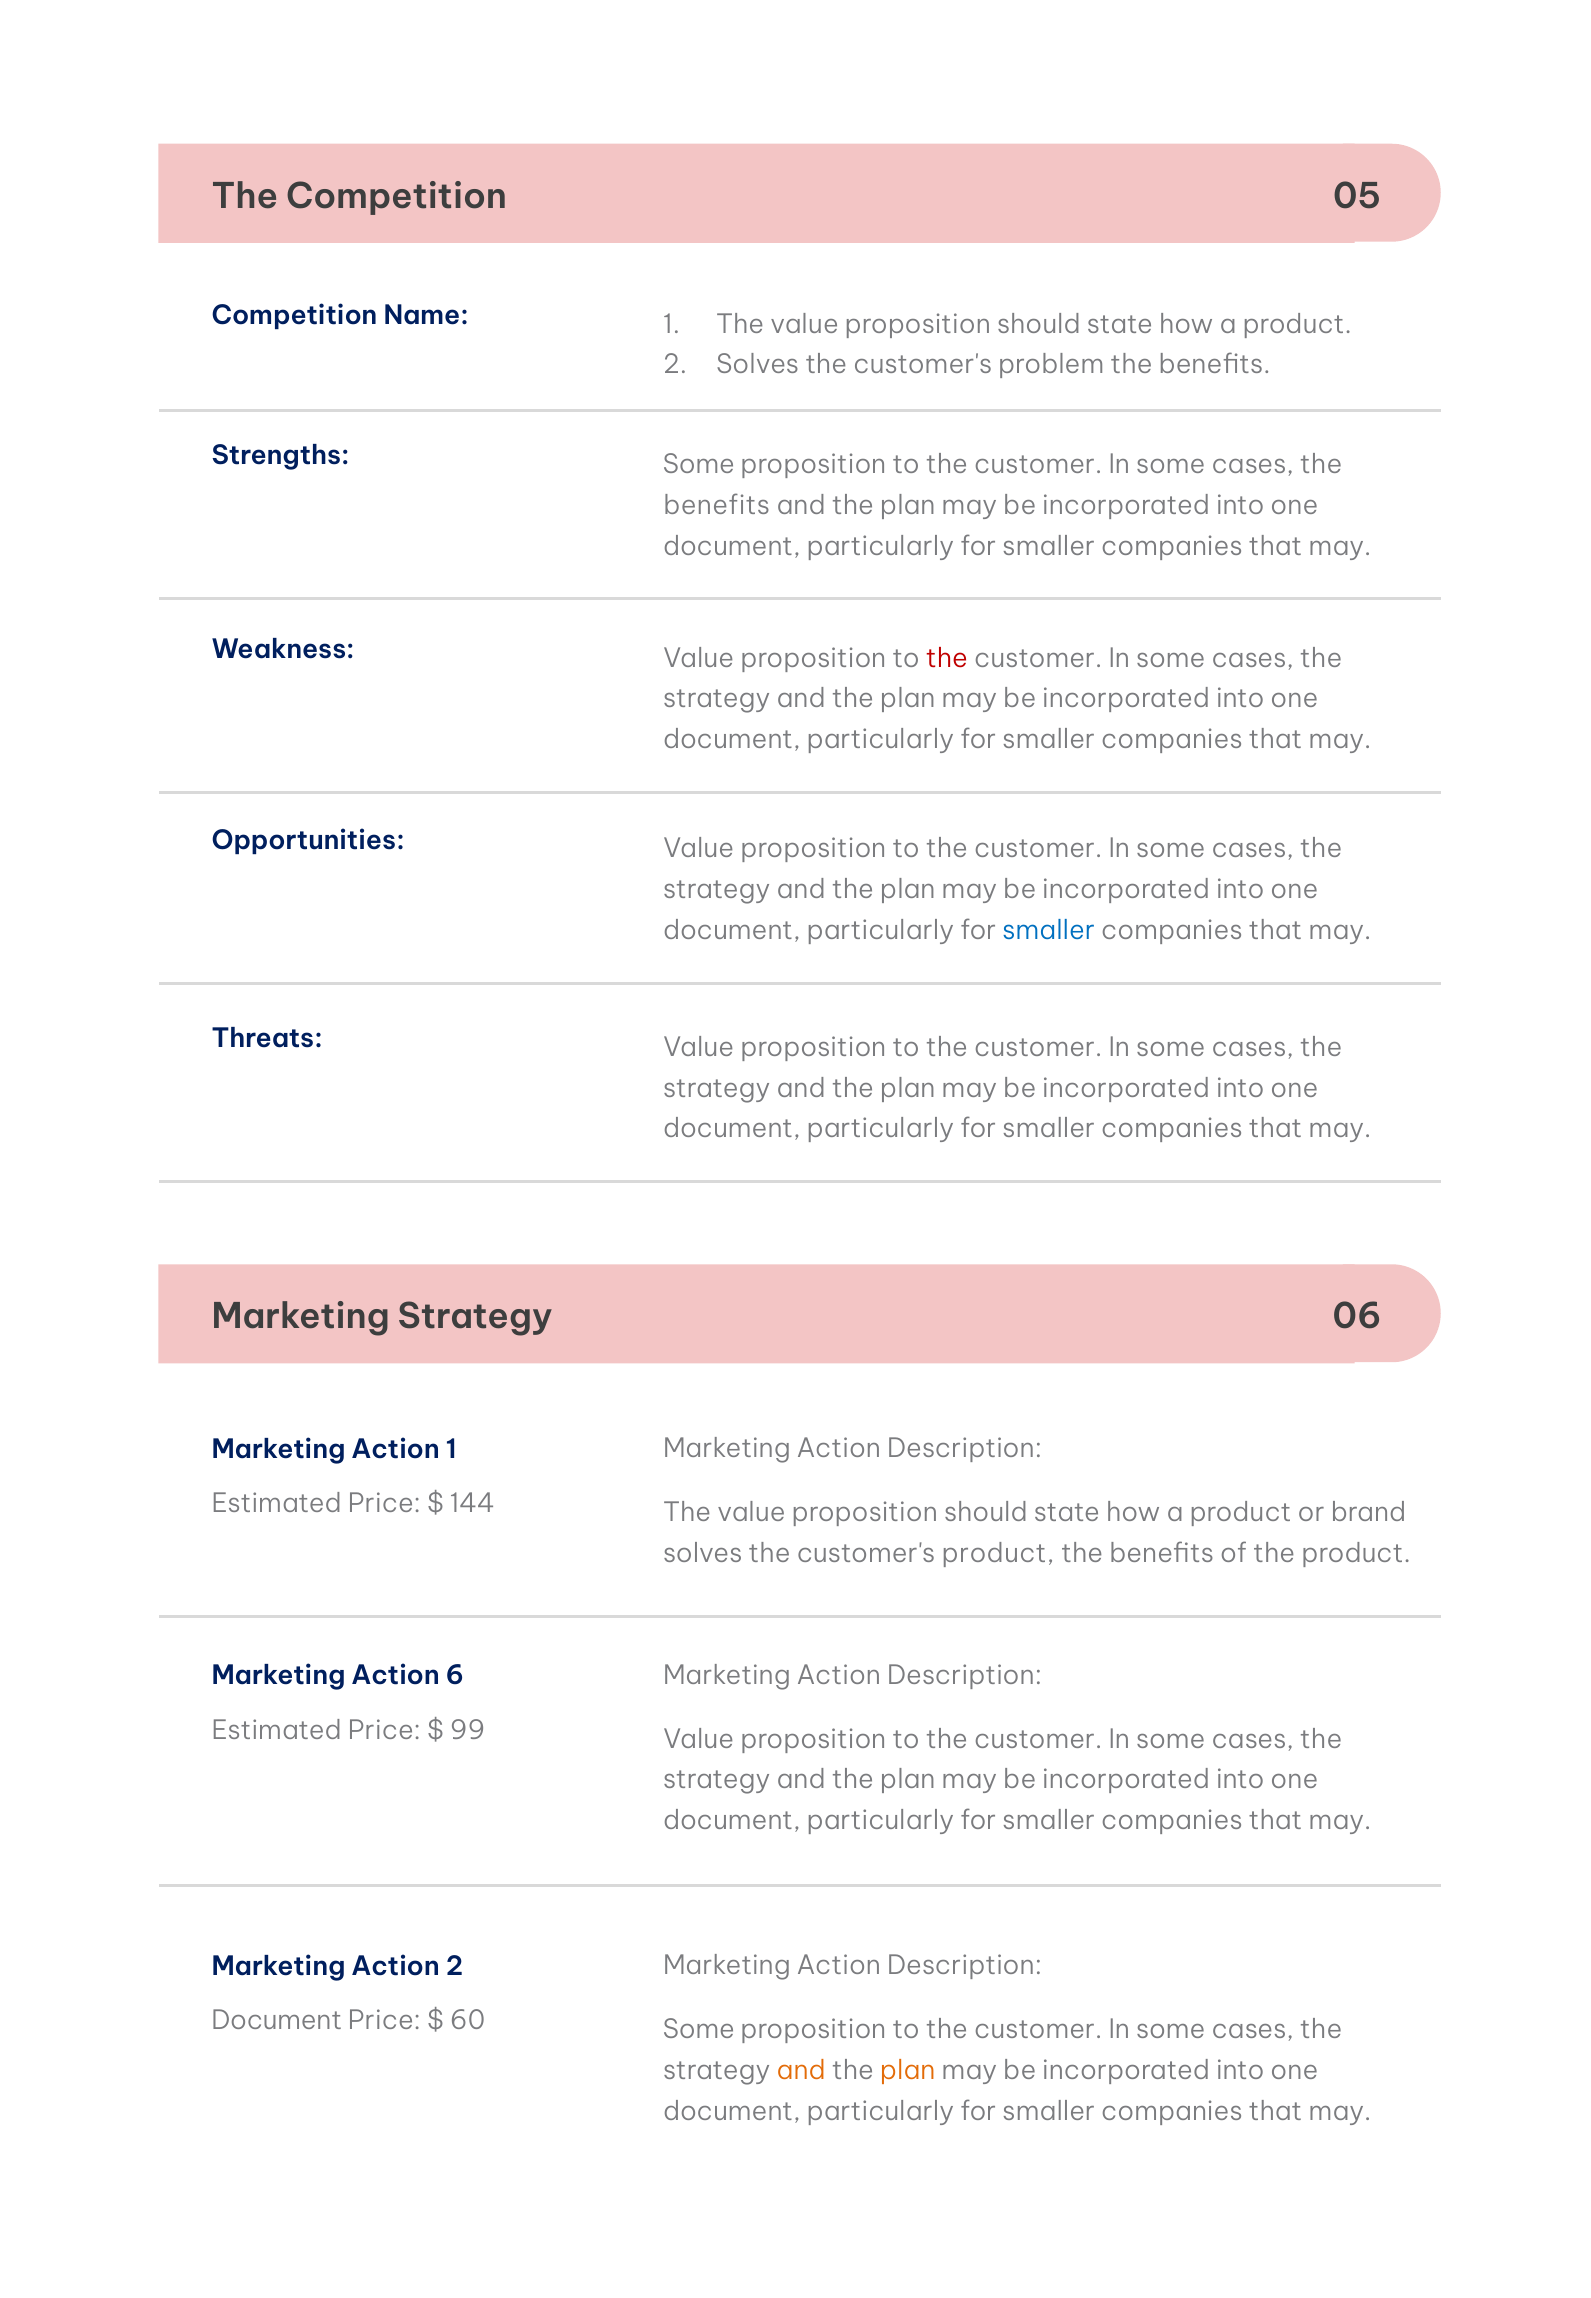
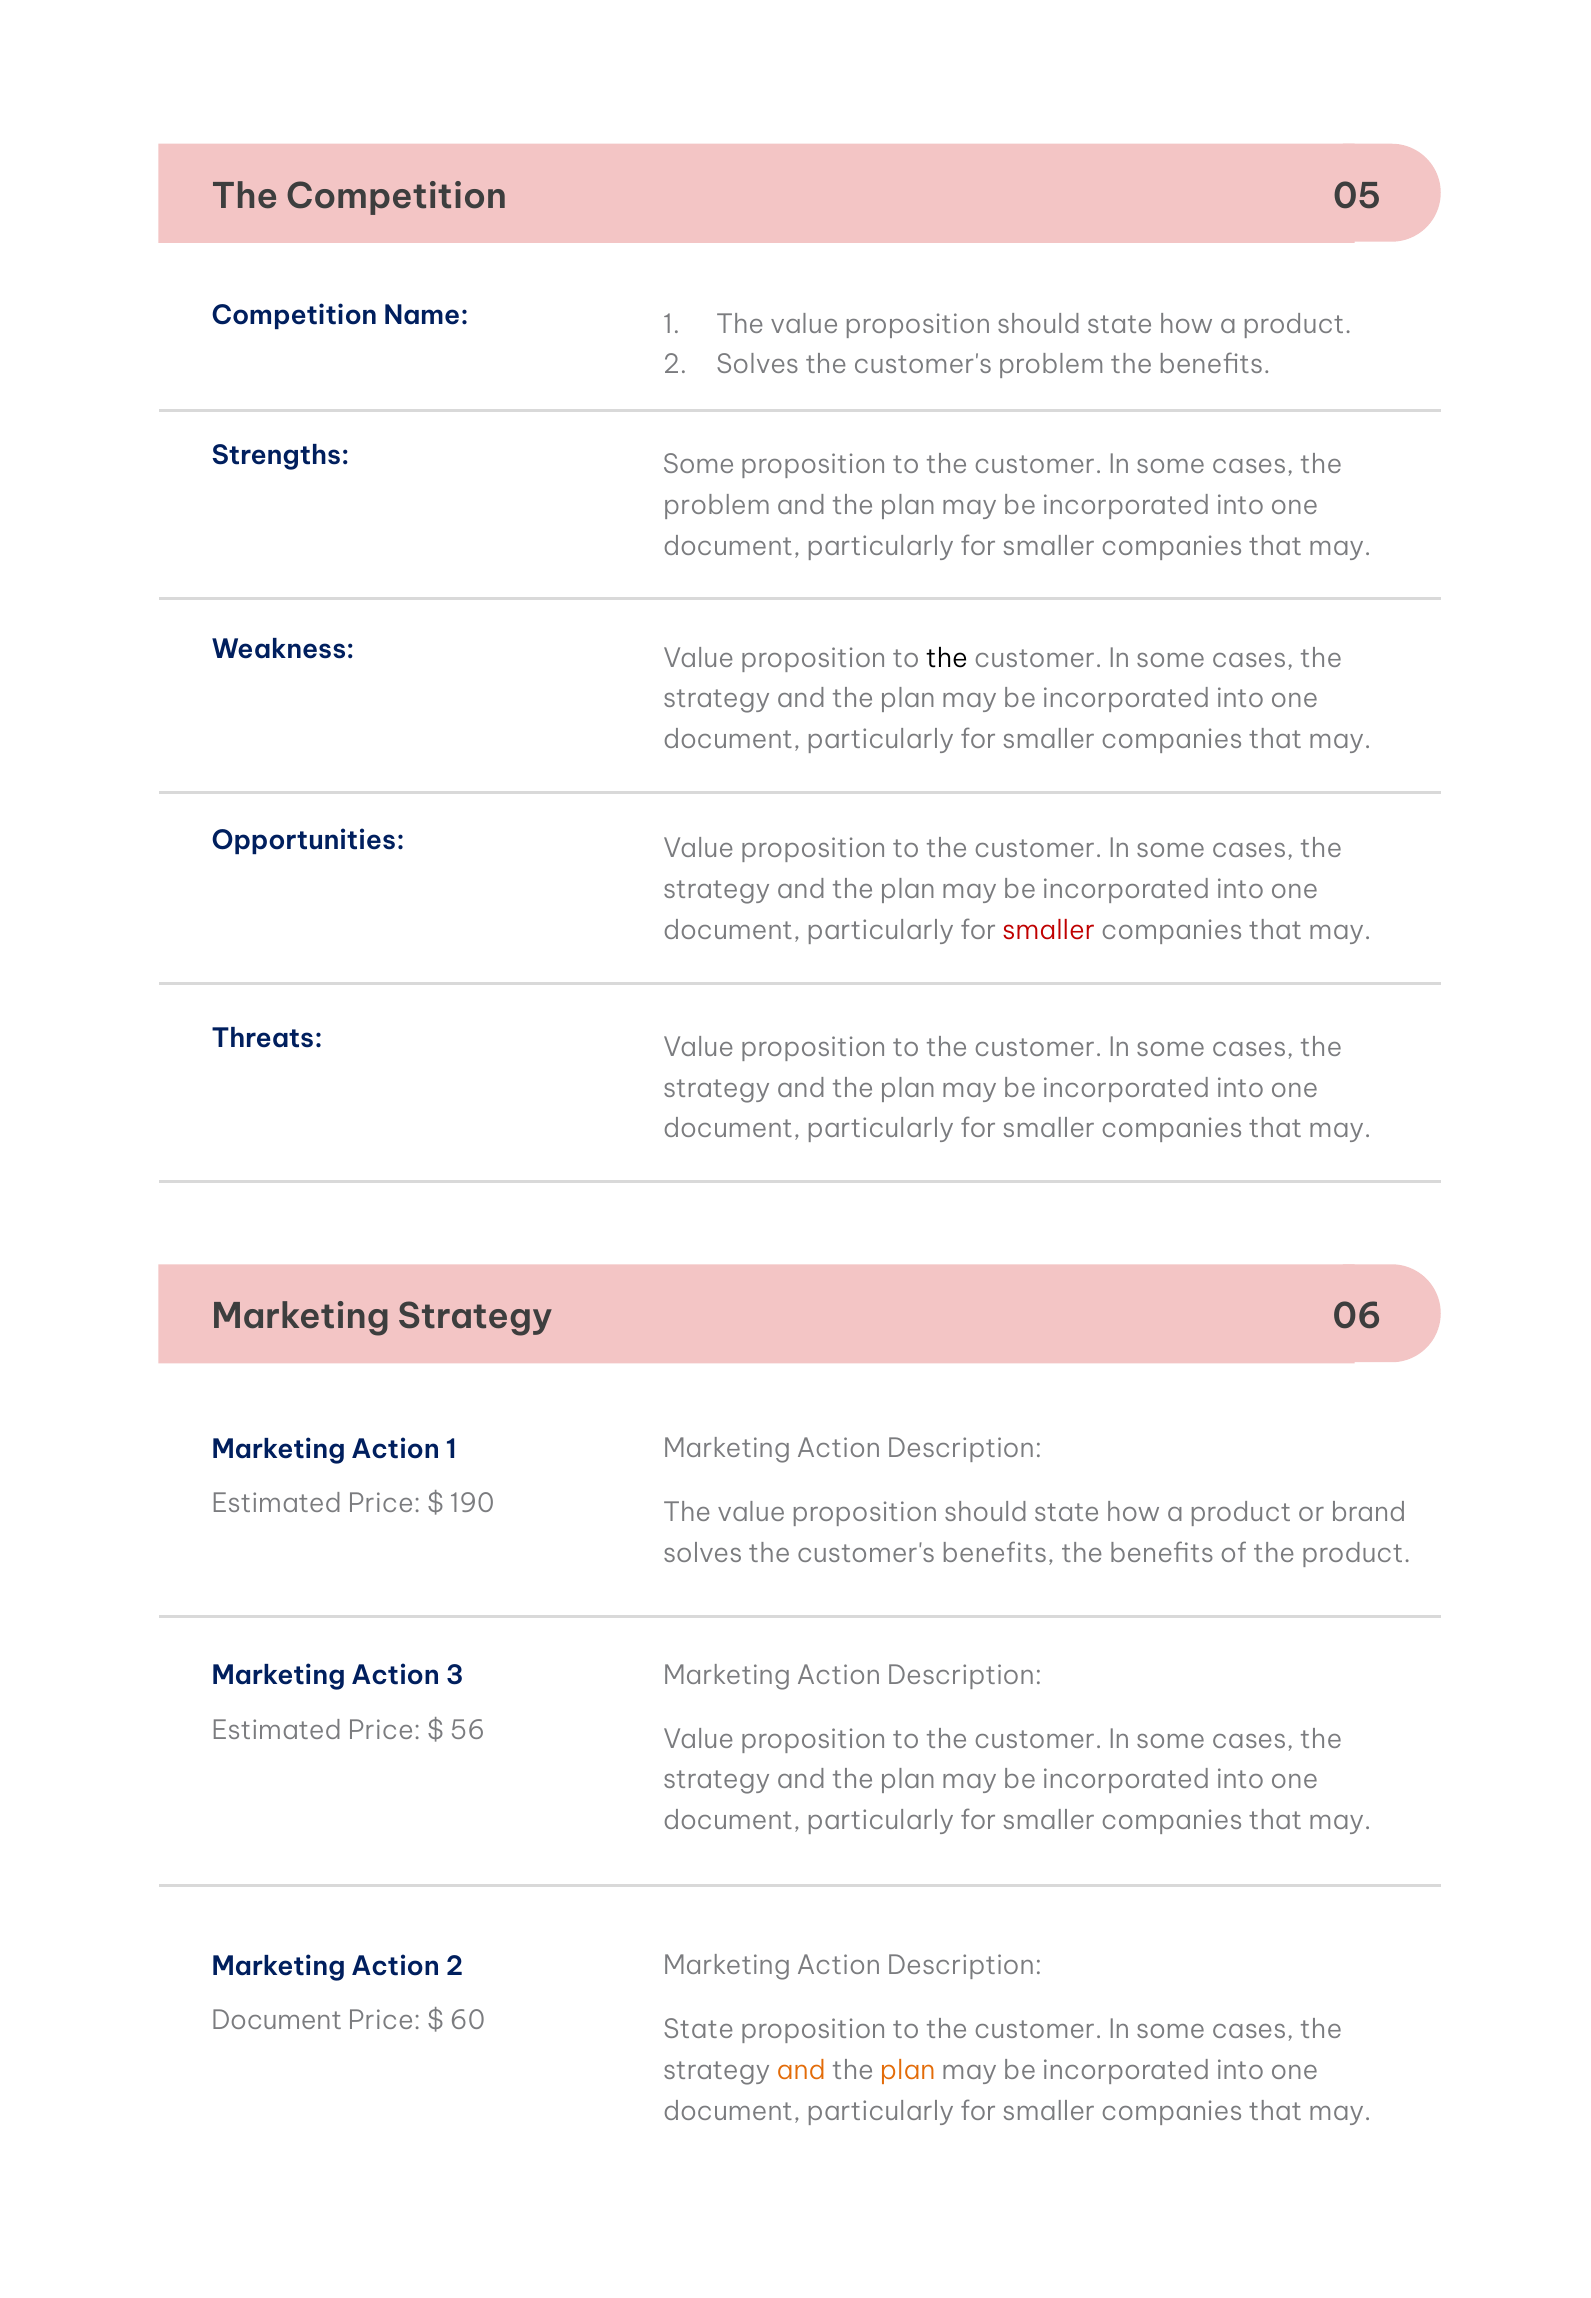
benefits: benefits -> problem (717, 506)
the colour: red -> black (947, 659)
smaller colour: blue -> red (1049, 931)
144: 144 -> 190 (472, 1504)
customer's product: product -> benefits (998, 1554)
6: 6 -> 3 (455, 1676)
99: 99 -> 56 (467, 1731)
Some: Some -> State (699, 2030)
